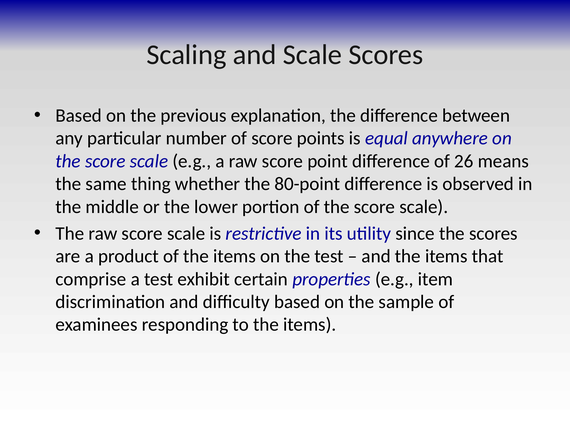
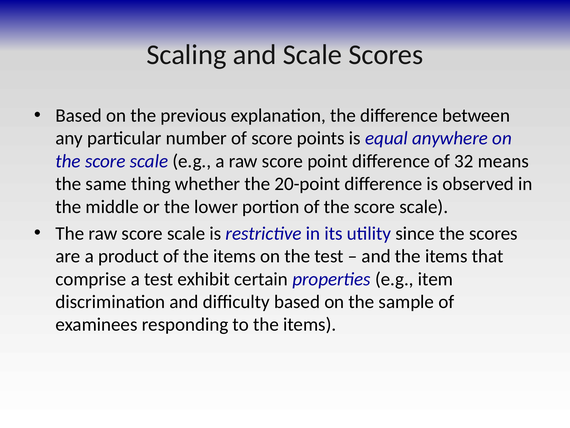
26: 26 -> 32 (464, 161)
80-point: 80-point -> 20-point (307, 184)
